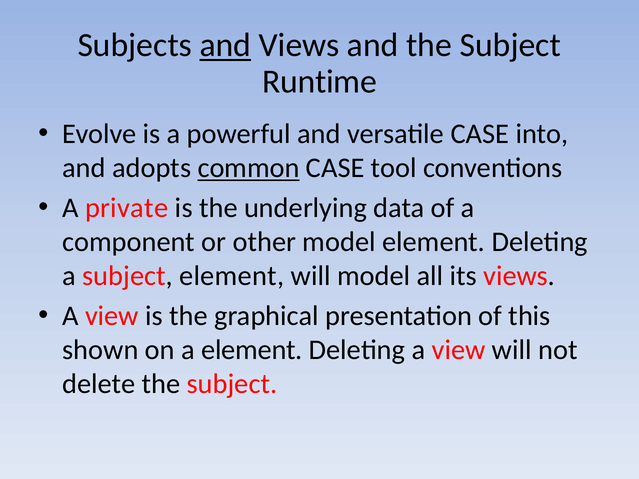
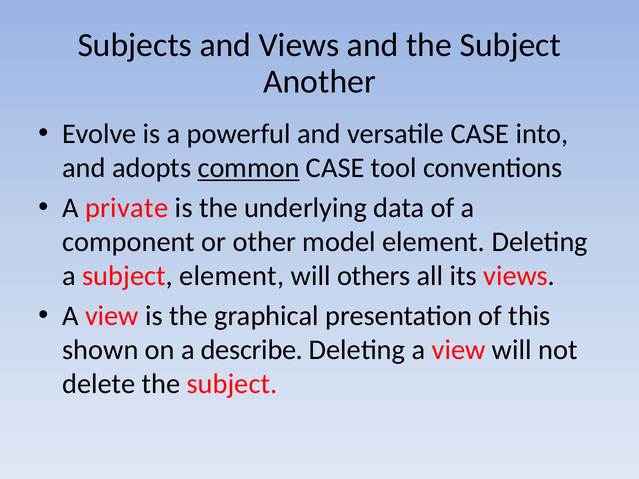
and underline: present -> none (225, 45)
Runtime: Runtime -> Another (319, 82)
will model: model -> others (374, 276)
a element: element -> describe (252, 350)
